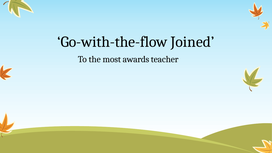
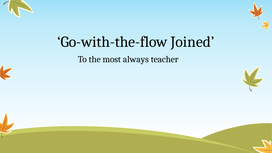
awards: awards -> always (136, 59)
